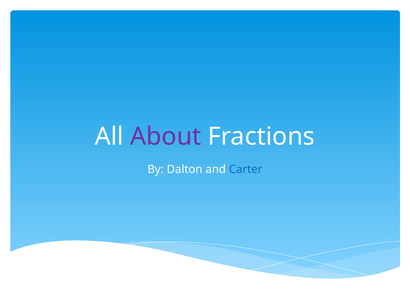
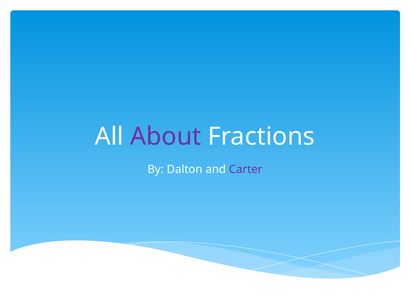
Carter colour: blue -> purple (246, 169)
